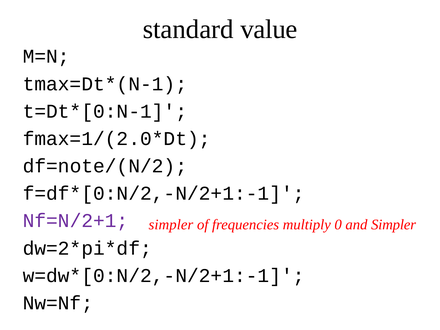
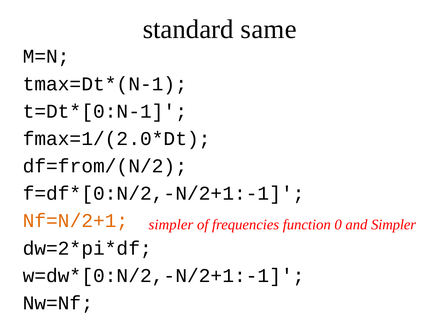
value: value -> same (269, 29)
df=note/(N/2: df=note/(N/2 -> df=from/(N/2 (105, 166)
Nf=N/2+1 colour: purple -> orange (76, 221)
multiply: multiply -> function (307, 225)
